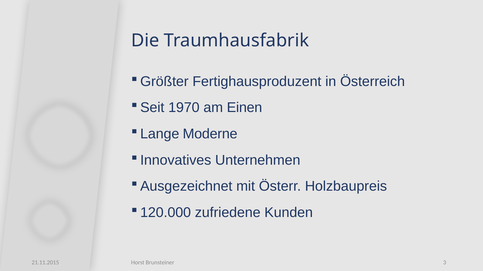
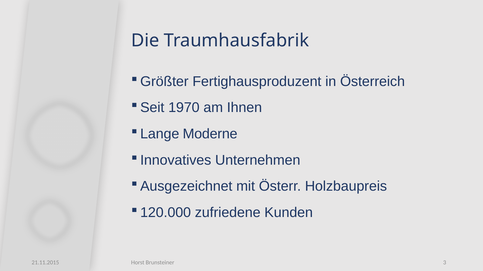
Einen: Einen -> Ihnen (244, 108)
